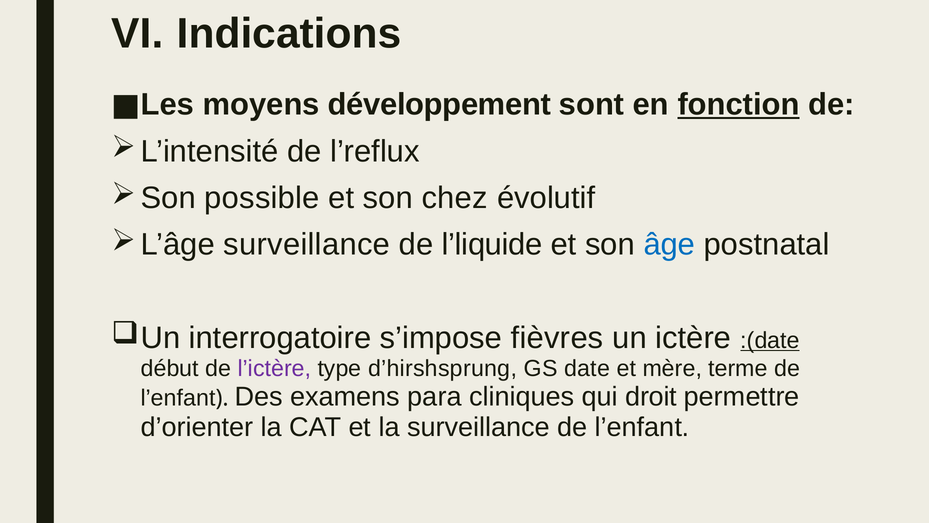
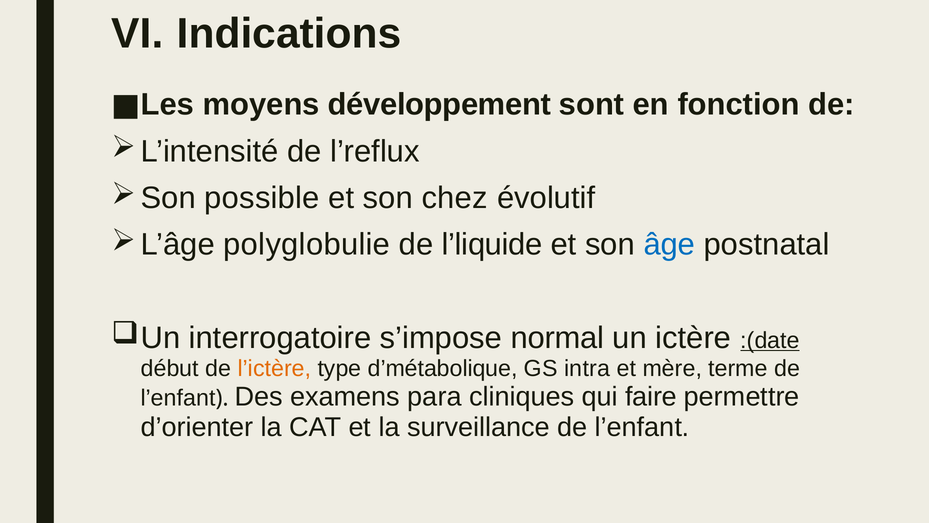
fonction underline: present -> none (739, 105)
surveillance: surveillance -> polyglobulie (307, 244)
fièvres: fièvres -> normal (557, 338)
l’ictère colour: purple -> orange (274, 368)
d’hirshsprung: d’hirshsprung -> d’métabolique (443, 368)
date: date -> intra (587, 368)
droit: droit -> faire (651, 397)
